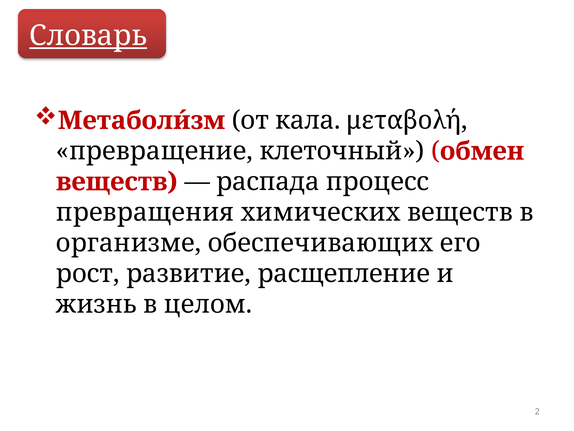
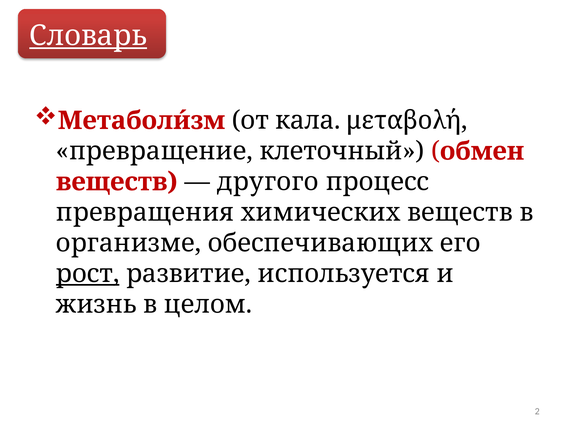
распада: распада -> другого (268, 182)
рост underline: none -> present (88, 274)
расщепление: расщепление -> используется (344, 274)
